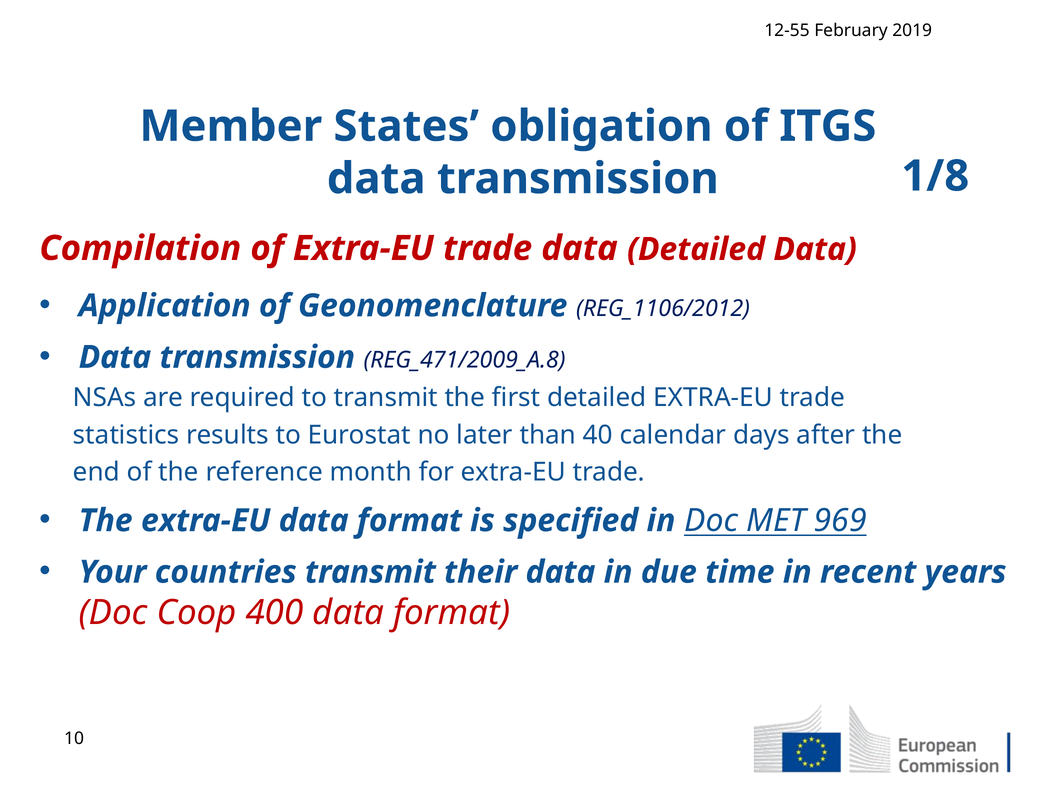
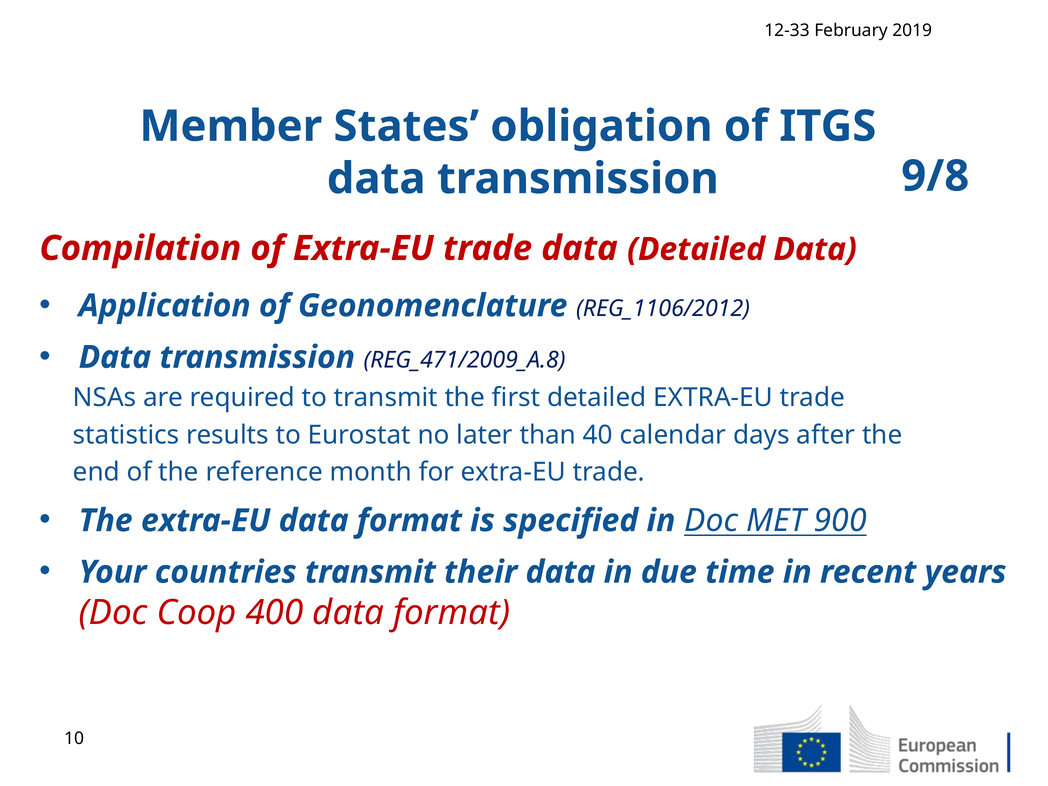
12-55: 12-55 -> 12-33 (787, 30)
1/8: 1/8 -> 9/8 (935, 176)
969: 969 -> 900 (840, 521)
